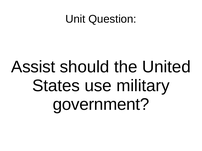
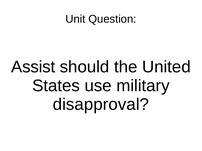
government: government -> disapproval (101, 105)
